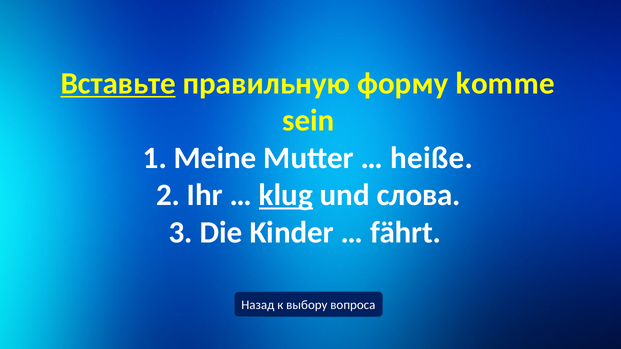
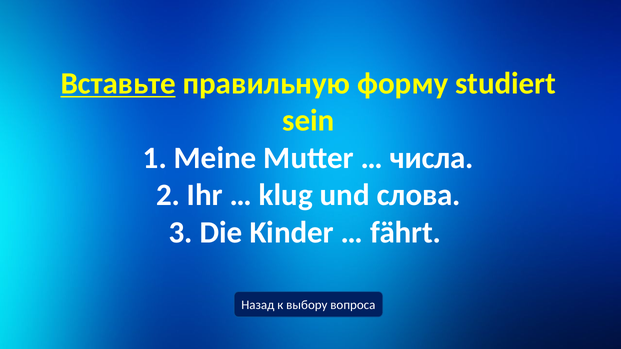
komme: komme -> studiert (505, 84)
heiße: heiße -> числа (432, 158)
klug underline: present -> none (286, 195)
